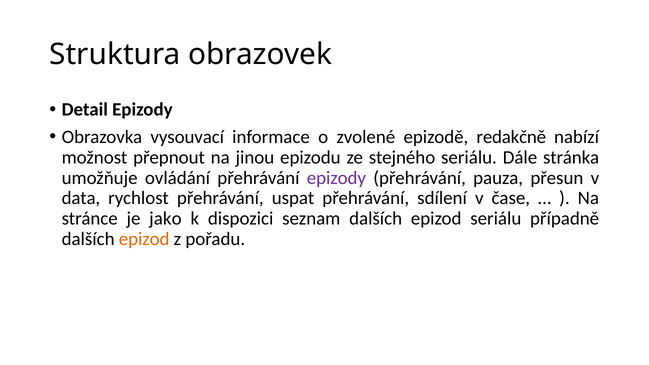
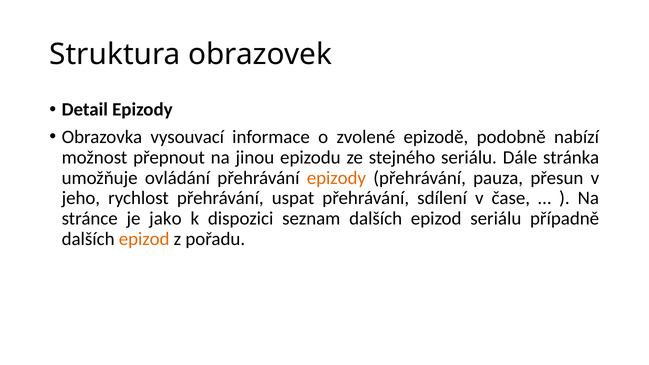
redakčně: redakčně -> podobně (511, 137)
epizody colour: purple -> orange (336, 178)
data: data -> jeho (81, 198)
